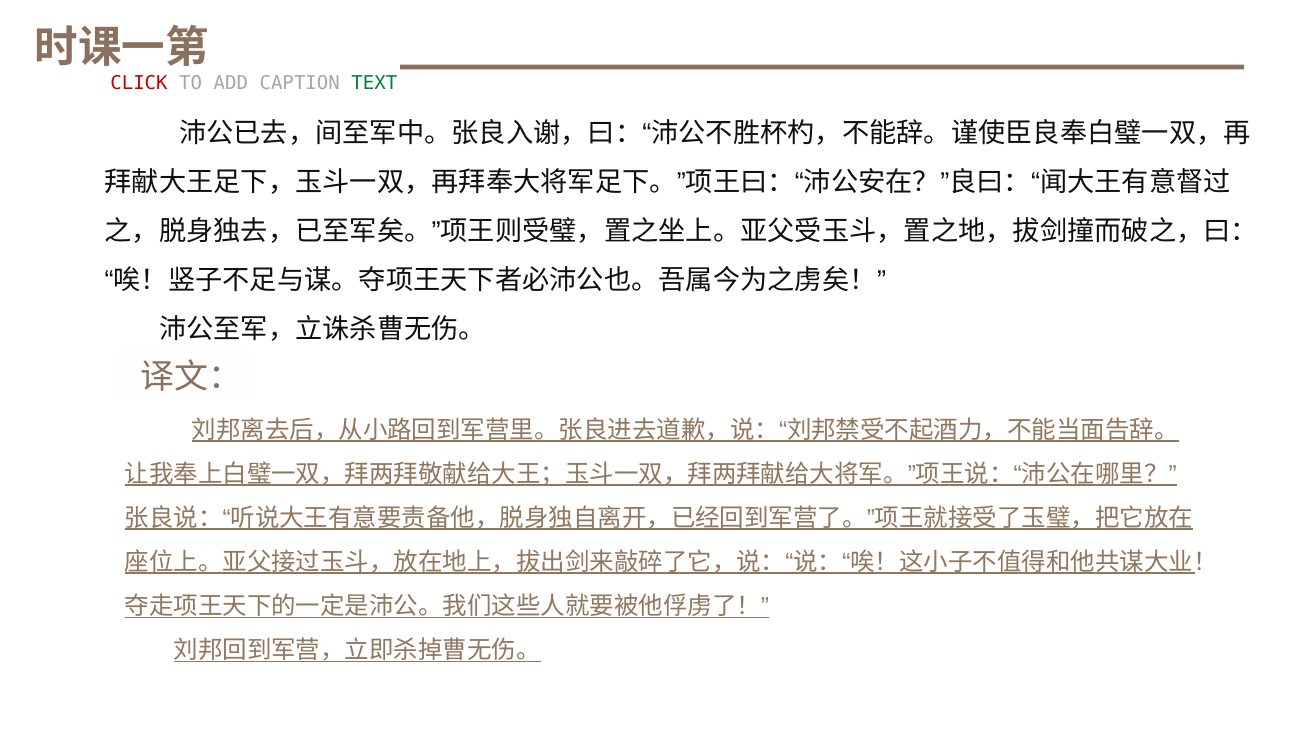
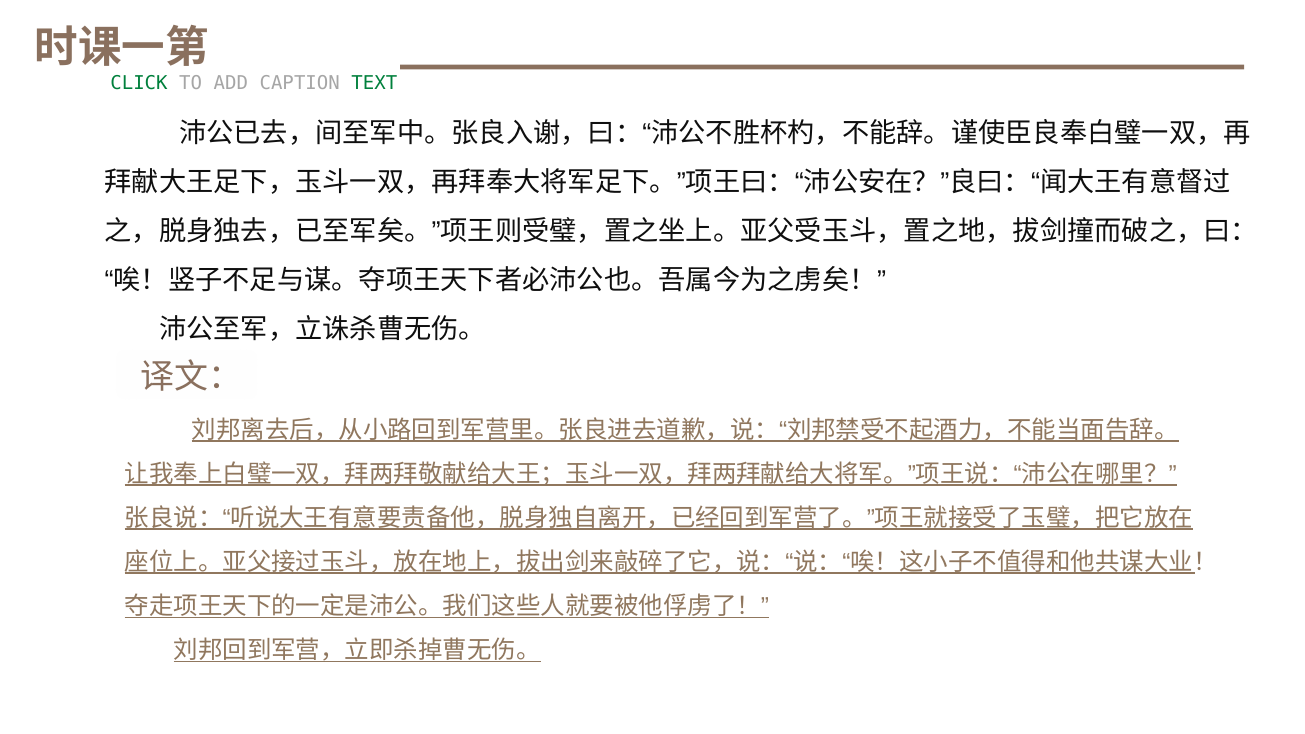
CLICK colour: red -> green (139, 84)
